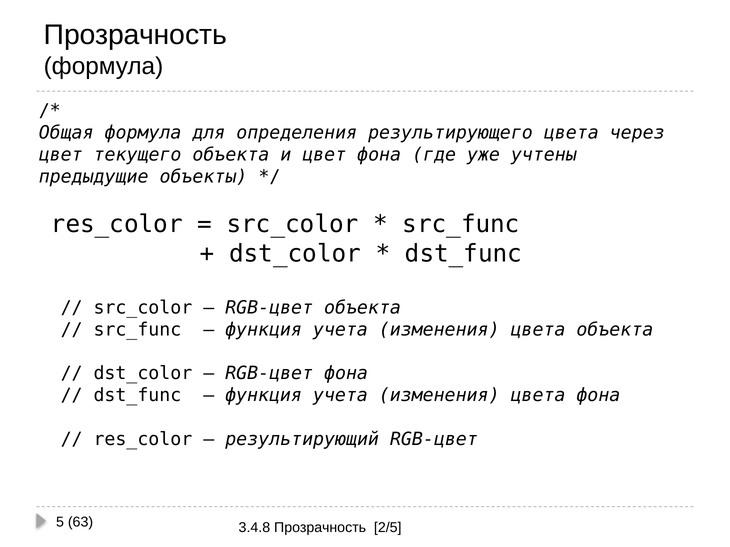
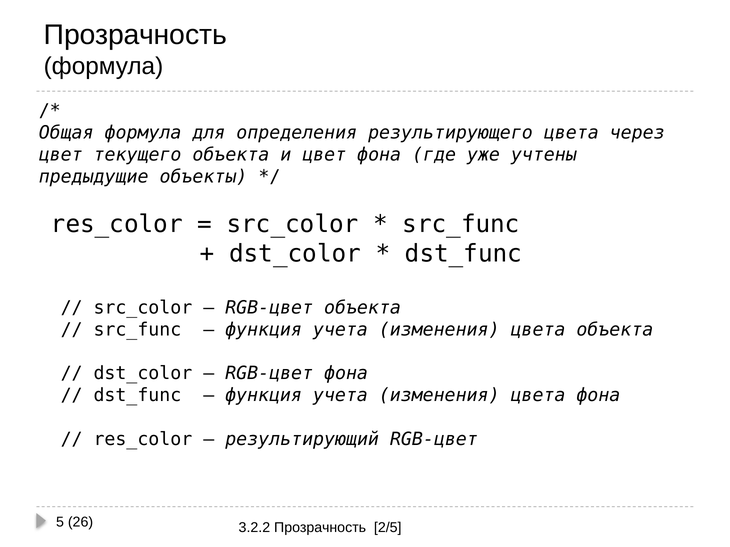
63: 63 -> 26 (81, 523)
3.4.8: 3.4.8 -> 3.2.2 (254, 528)
